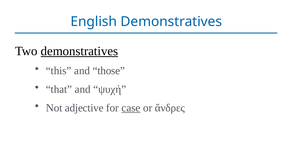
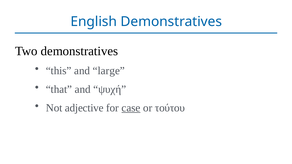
demonstratives underline: present -> none (79, 51)
those: those -> large (109, 71)
ἄνδρες: ἄνδρες -> τούτου (170, 108)
